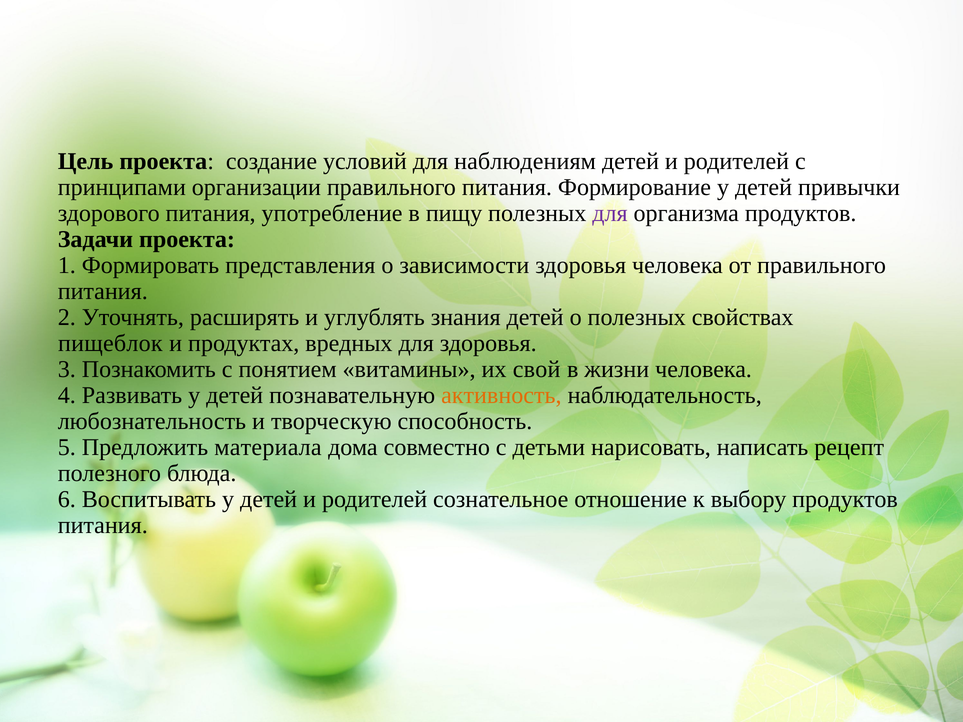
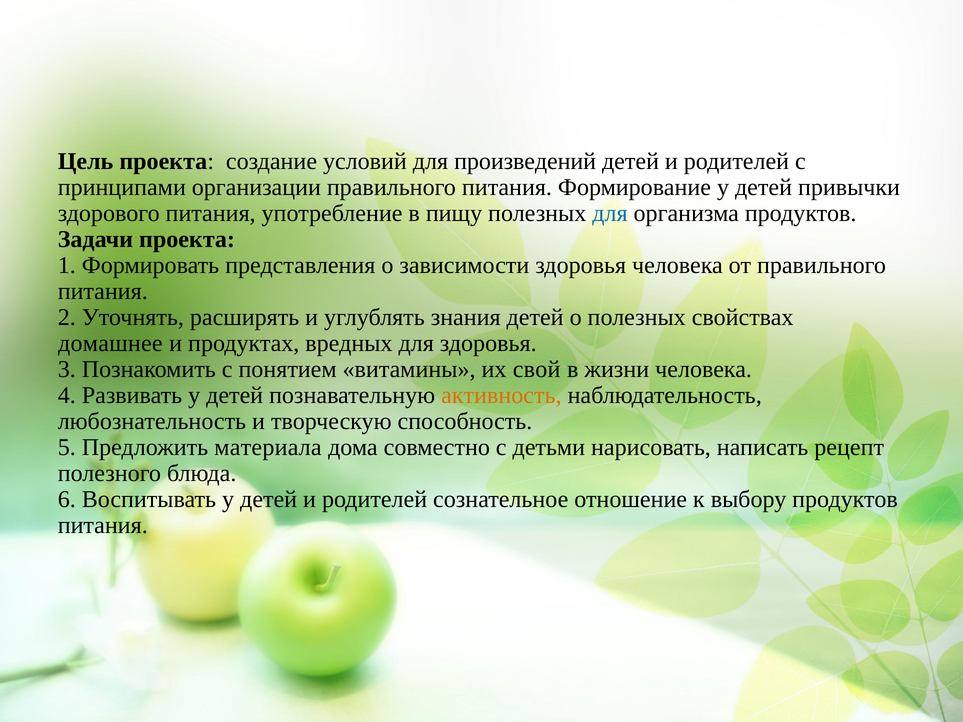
наблюдениям: наблюдениям -> произведений (525, 161)
для colour: purple -> blue (610, 213)
пищеблок: пищеблок -> домашнее (110, 343)
